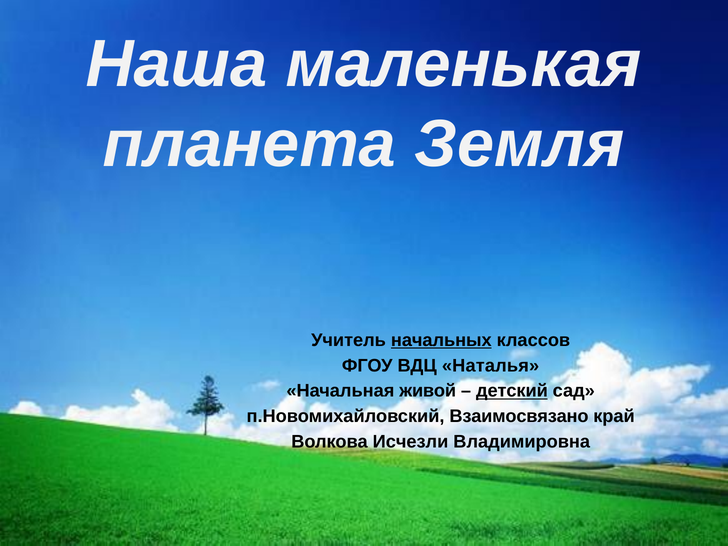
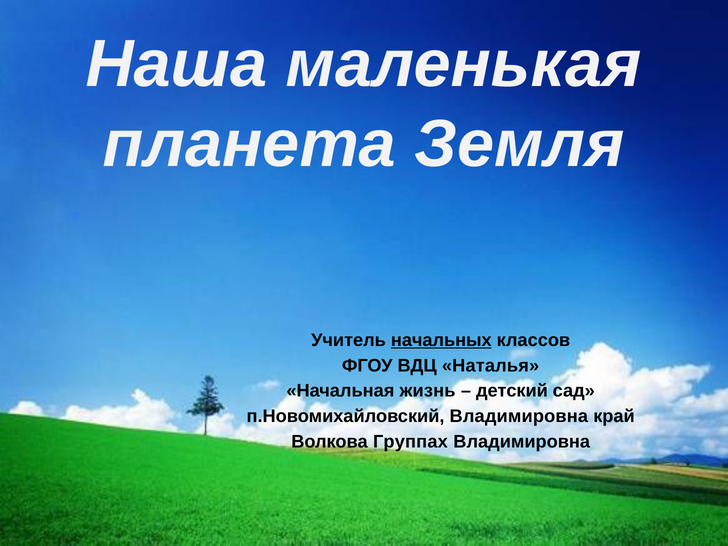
живой: живой -> жизнь (428, 391)
детский underline: present -> none (512, 391)
п.Новомихайловский Взаимосвязано: Взаимосвязано -> Владимировна (519, 416)
Исчезли: Исчезли -> Группах (410, 442)
